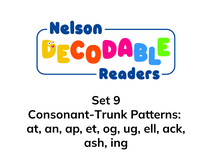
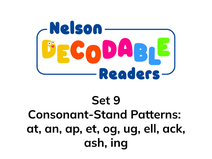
Consonant-Trunk: Consonant-Trunk -> Consonant-Stand (78, 115)
